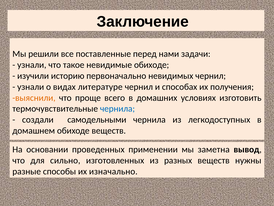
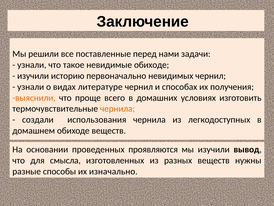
чернила colour: blue -> orange (117, 109)
самодельными: самодельными -> использования (97, 119)
применении: применении -> проявляются (153, 149)
мы заметна: заметна -> изучили (214, 149)
сильно: сильно -> смысла (65, 160)
